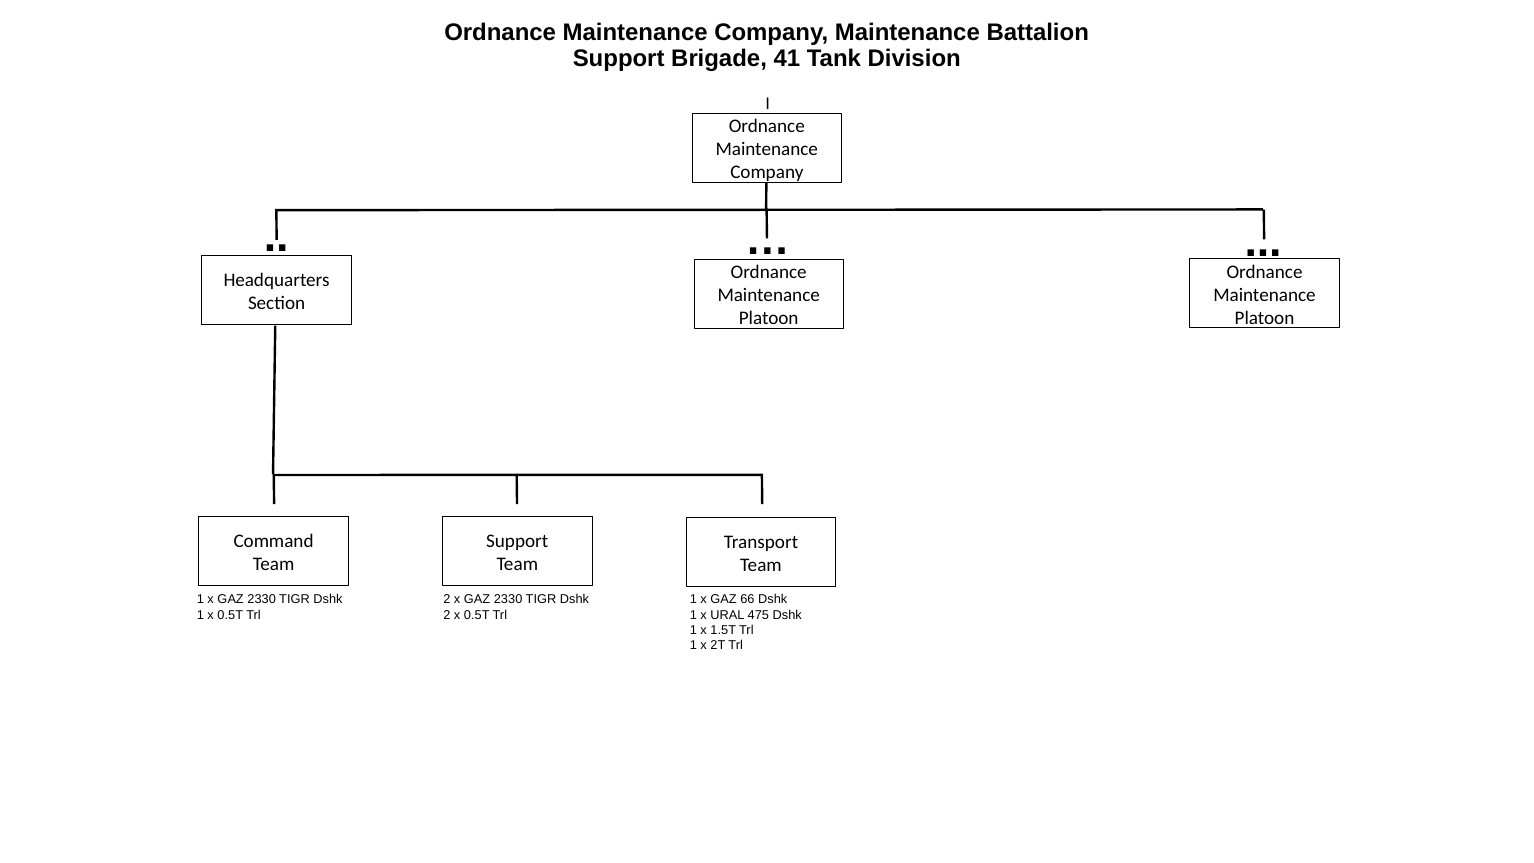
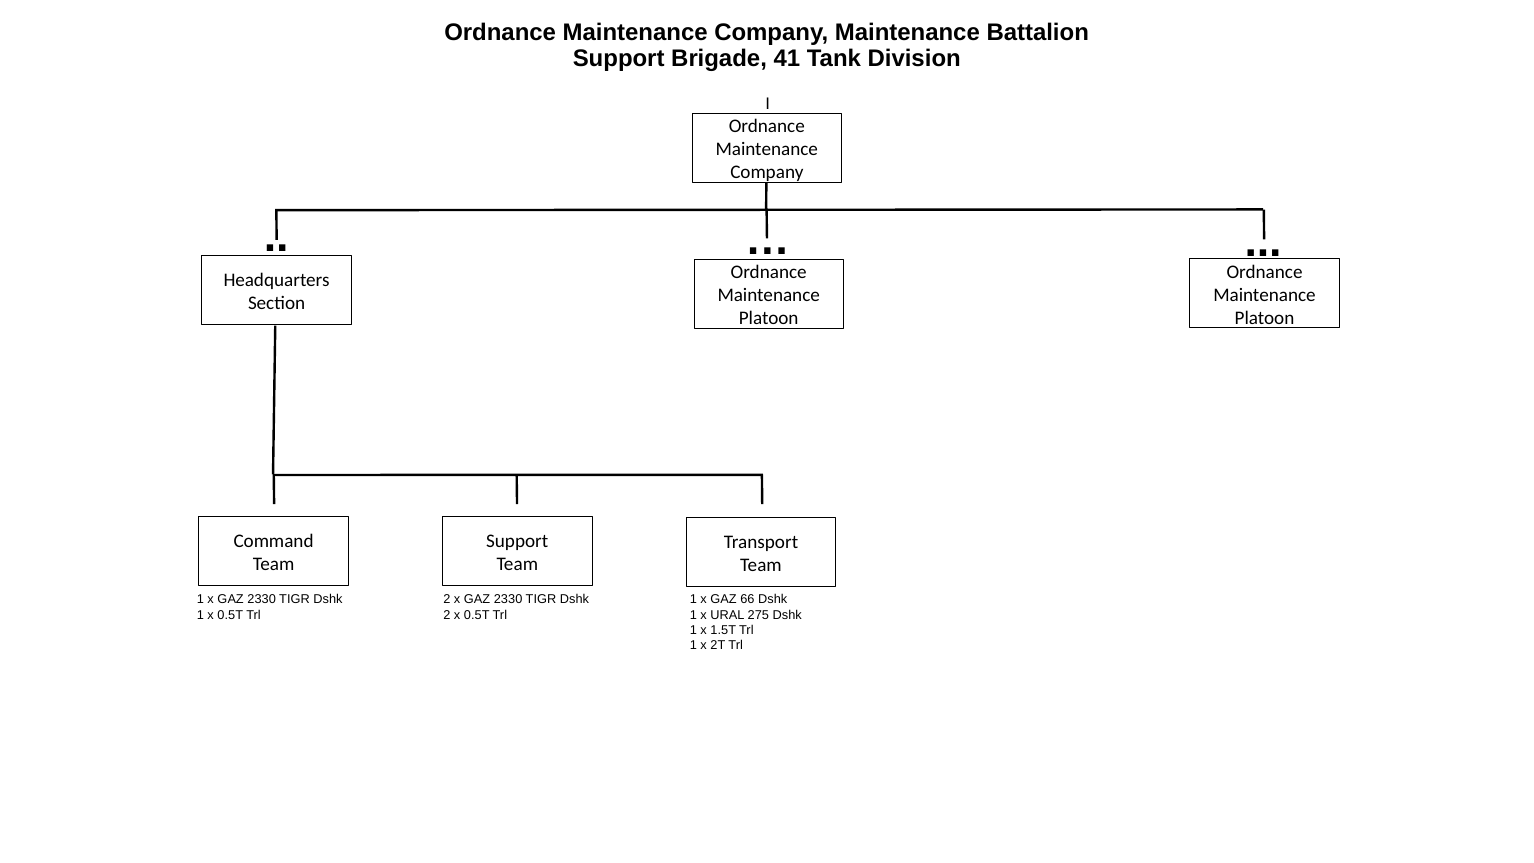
475: 475 -> 275 (758, 615)
